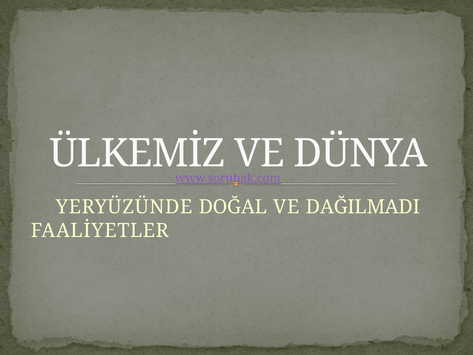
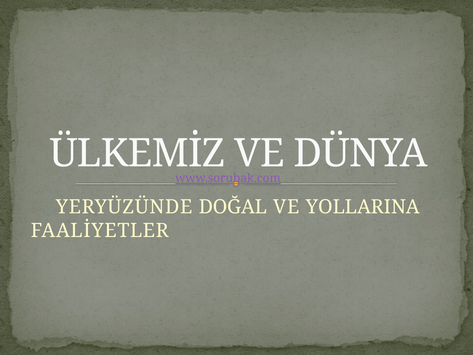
DAĞILMADI: DAĞILMADI -> YOLLARINA (363, 207)
